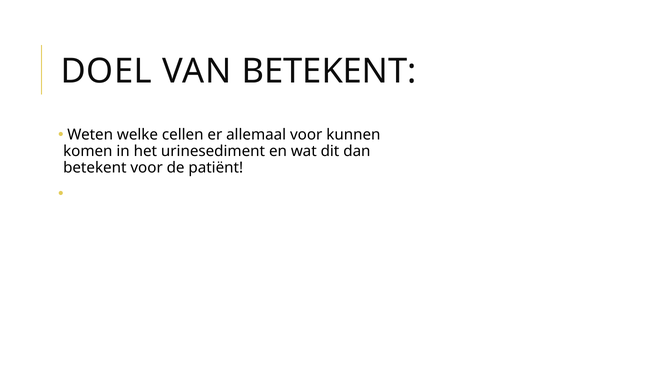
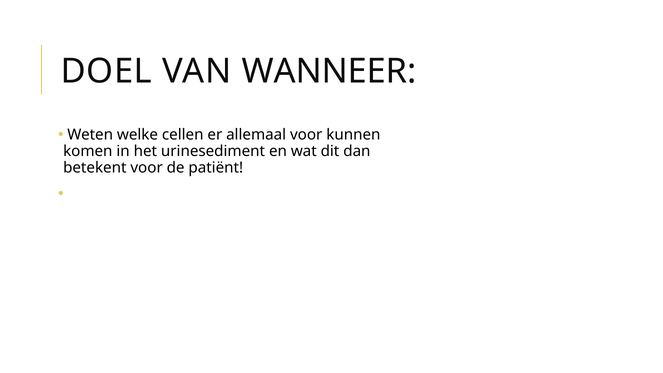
VAN BETEKENT: BETEKENT -> WANNEER (329, 71)
